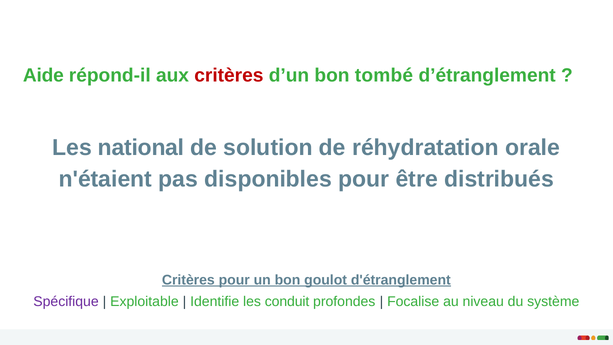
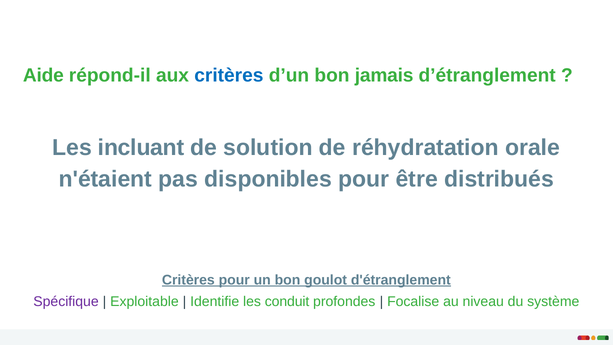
critères colour: red -> blue (229, 75)
tombé: tombé -> jamais (384, 75)
national: national -> incluant (141, 148)
